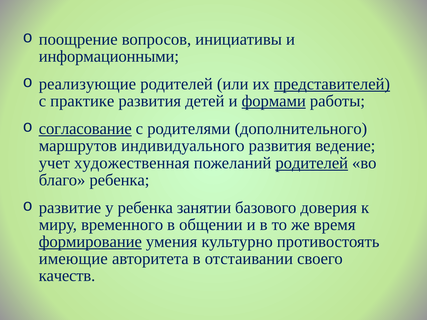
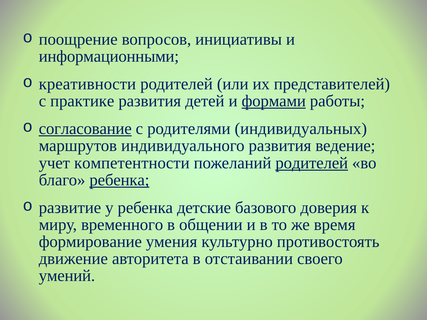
реализующие: реализующие -> креативности (87, 84)
представителей underline: present -> none (332, 84)
дополнительного: дополнительного -> индивидуальных (301, 129)
художественная: художественная -> компетентности (132, 163)
ребенка underline: none -> present (119, 180)
занятии: занятии -> детские (204, 208)
формирование underline: present -> none (90, 242)
имеющие: имеющие -> движение (73, 259)
качеств: качеств -> умений (67, 276)
